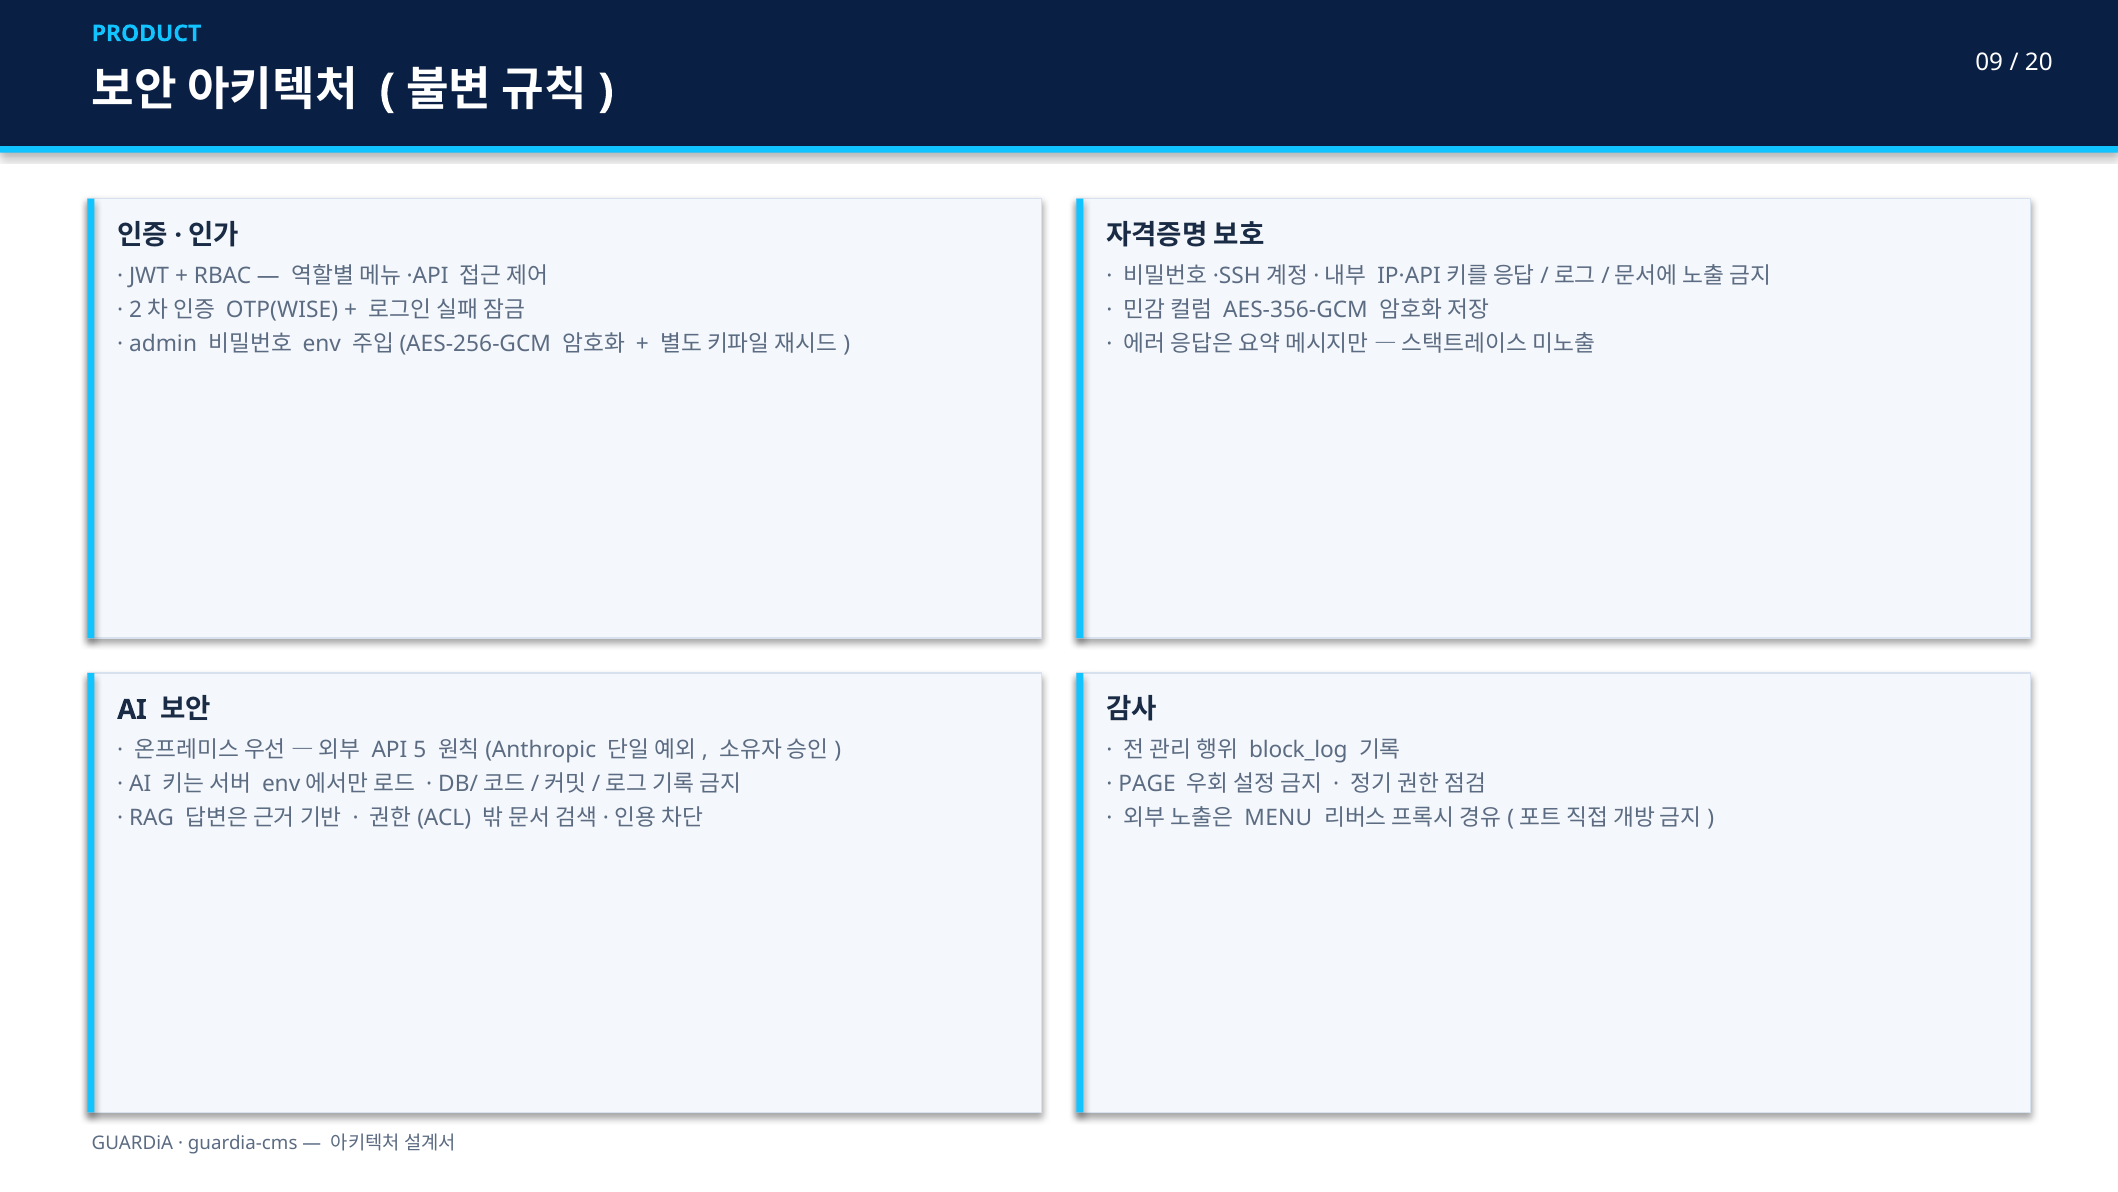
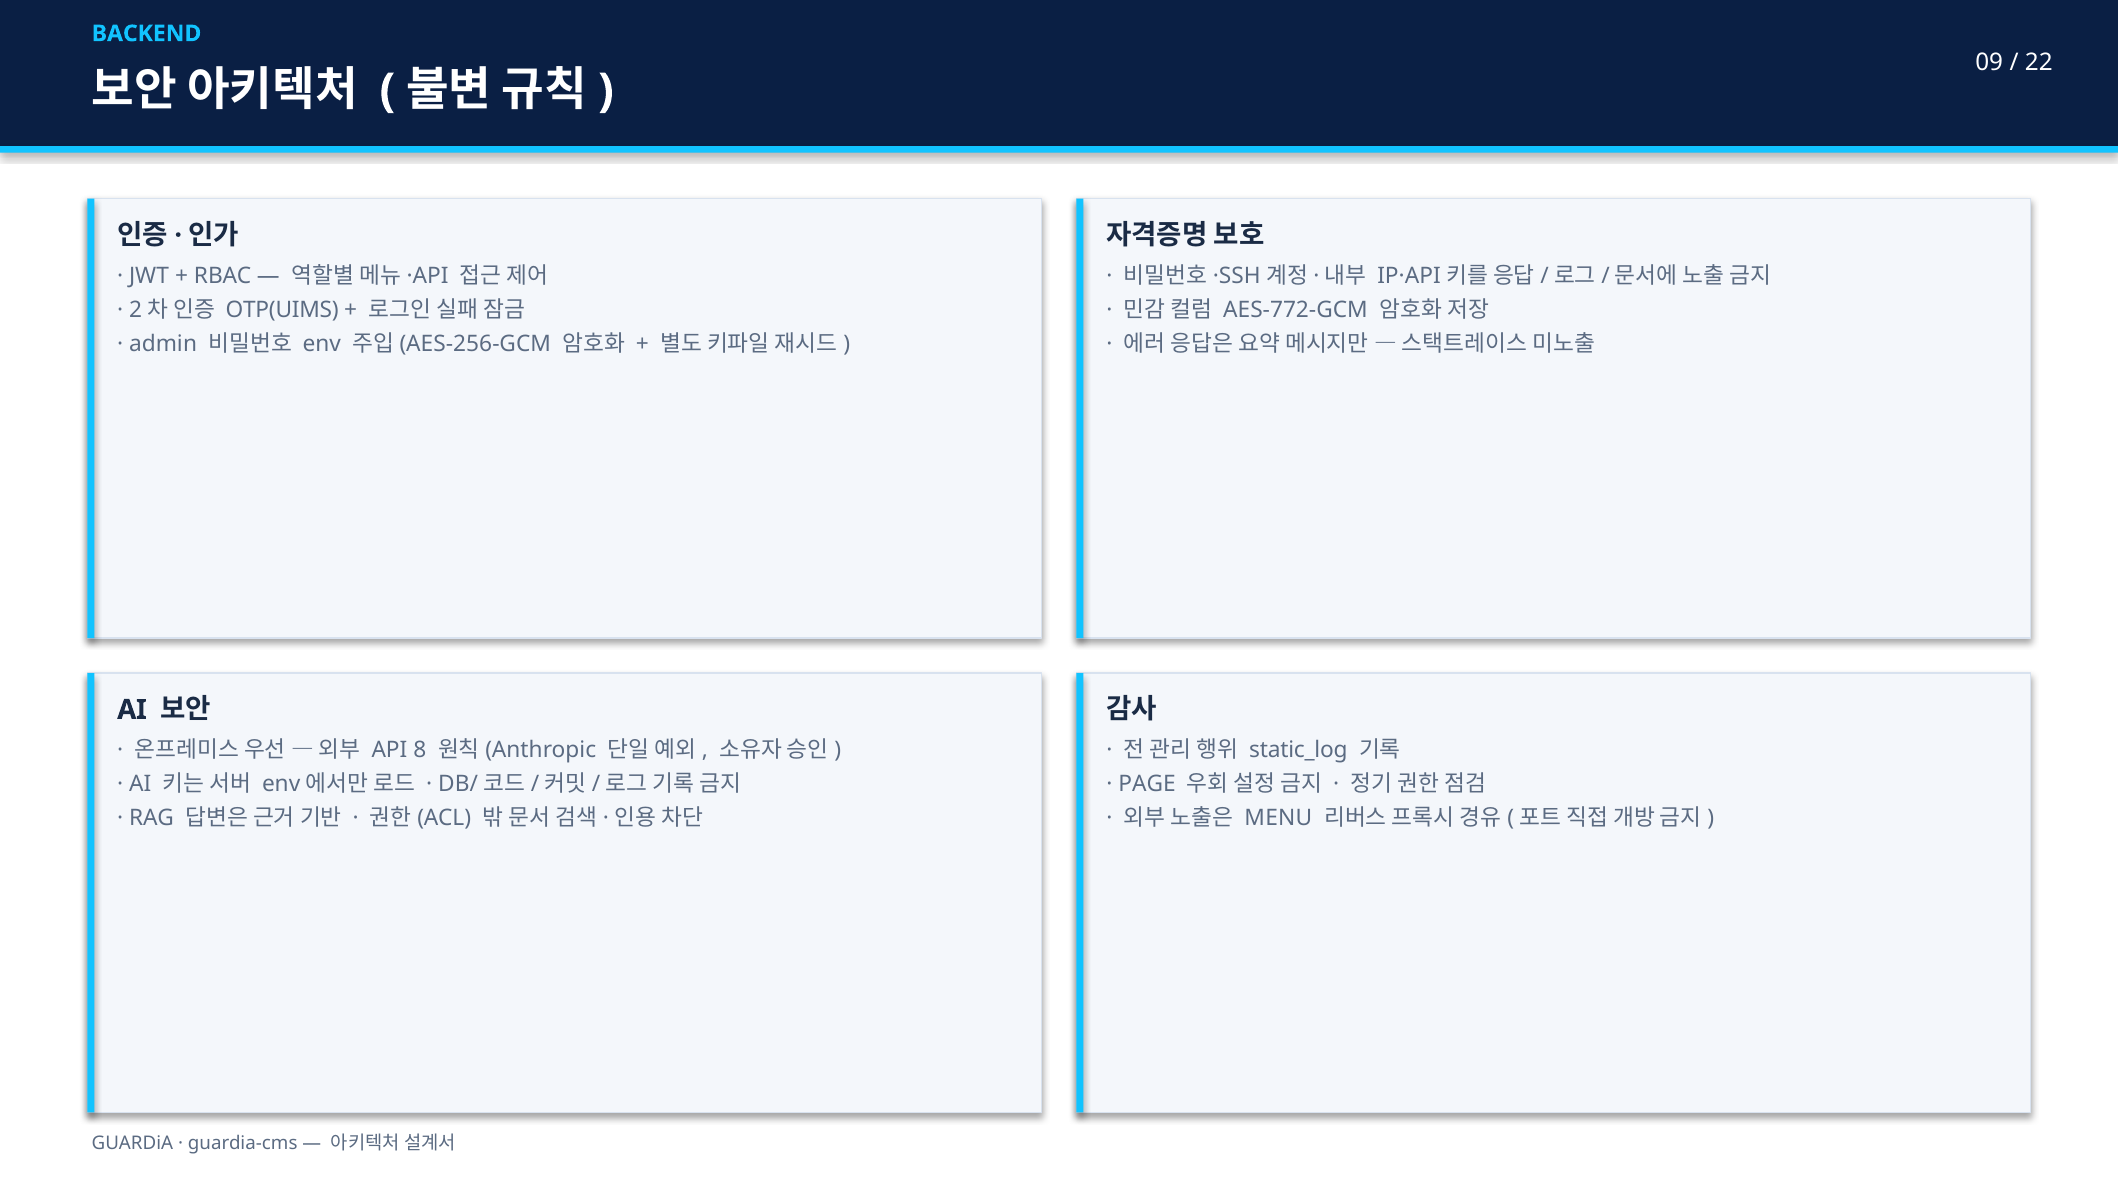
PRODUCT: PRODUCT -> BACKEND (147, 34)
20: 20 -> 22 (2039, 63)
OTP(WISE: OTP(WISE -> OTP(UIMS (282, 310)
AES-356-GCM: AES-356-GCM -> AES-772-GCM (1295, 310)
5: 5 -> 8 (420, 750)
block_log: block_log -> static_log (1298, 750)
